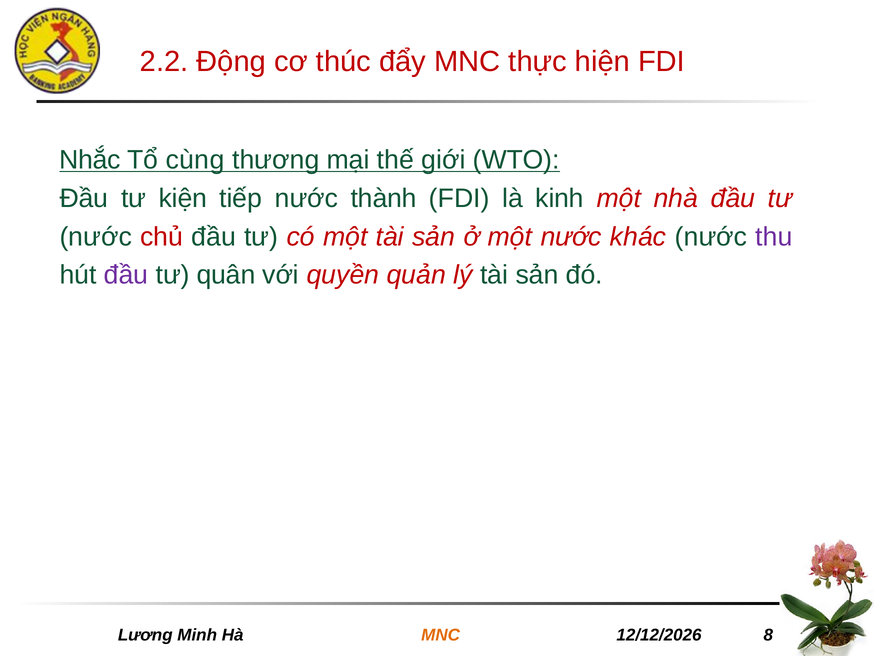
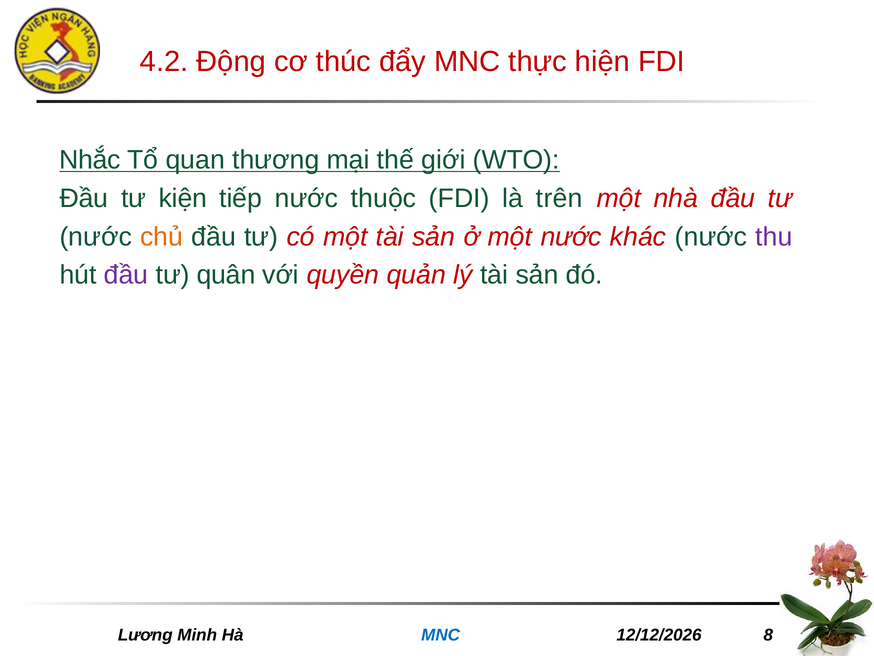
2.2: 2.2 -> 4.2 (164, 62)
cùng: cùng -> quan (195, 160)
thành: thành -> thuộc (384, 198)
kinh: kinh -> trên (559, 198)
chủ colour: red -> orange (162, 237)
MNC colour: orange -> blue (441, 635)
